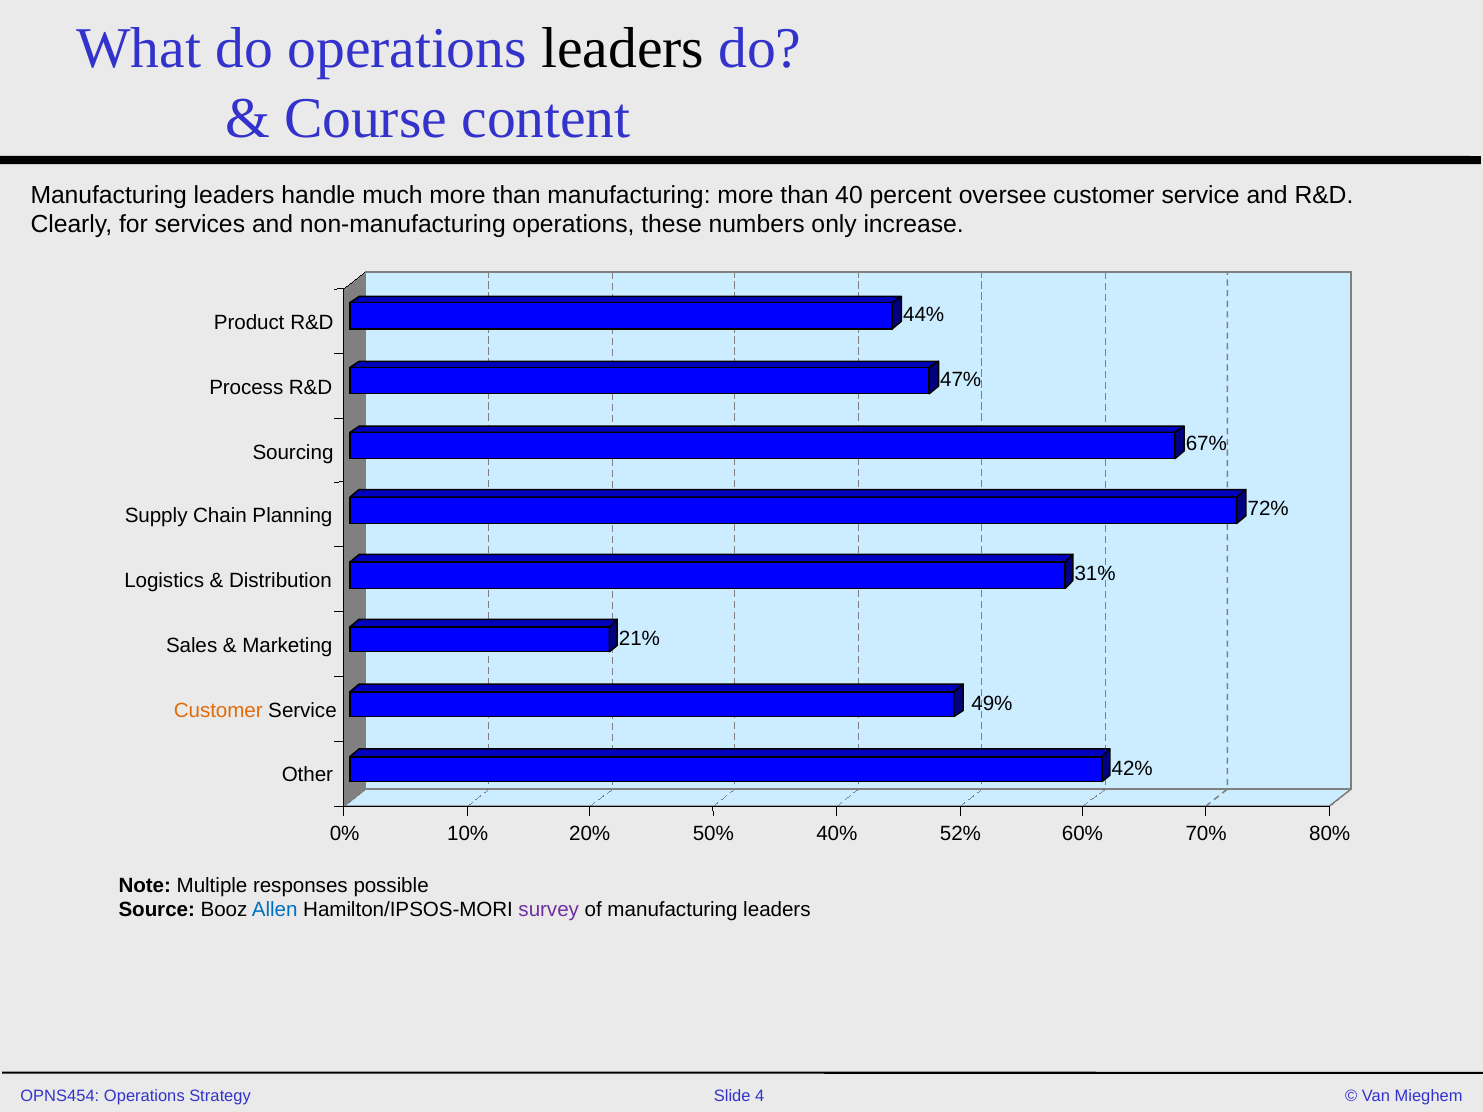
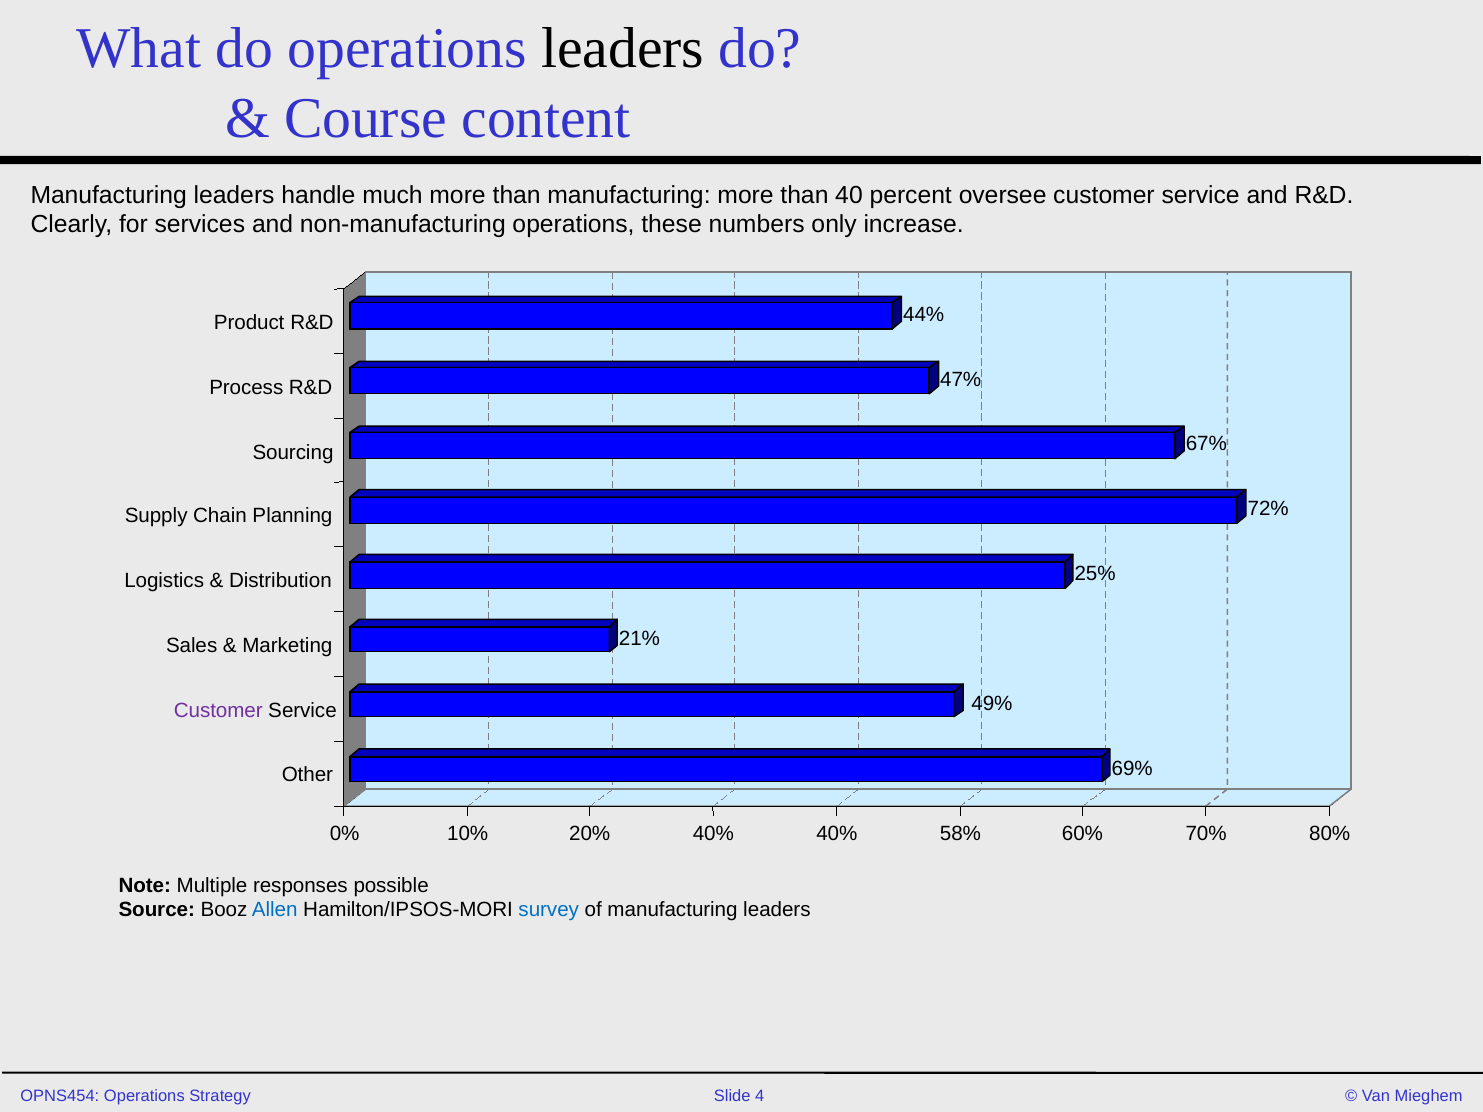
31%: 31% -> 25% (1095, 574)
Customer colour: orange -> purple (218, 710)
42%: 42% -> 69% (1132, 769)
20% 50%: 50% -> 40% (713, 834)
52%: 52% -> 58% (961, 834)
survey colour: purple -> blue (549, 910)
